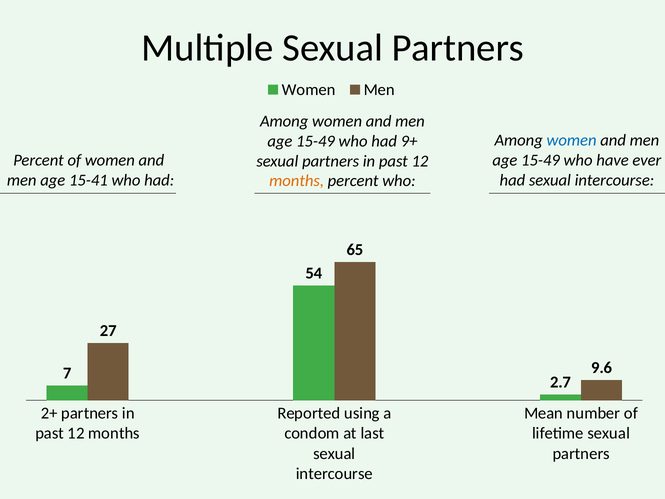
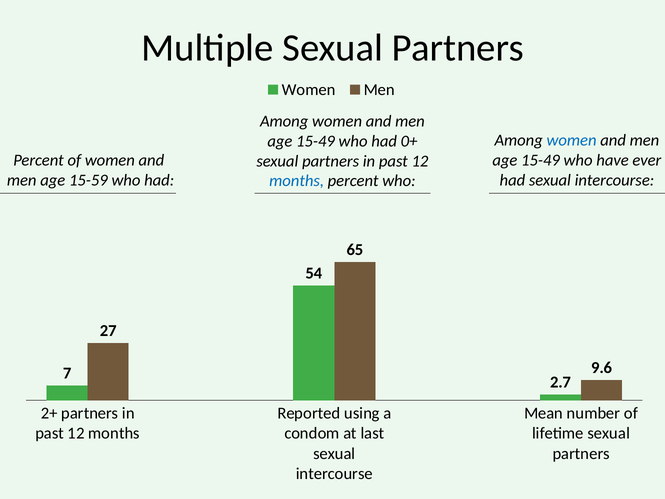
9+: 9+ -> 0+ (409, 141)
15-41: 15-41 -> 15-59 (88, 180)
months colour: orange -> blue (297, 181)
